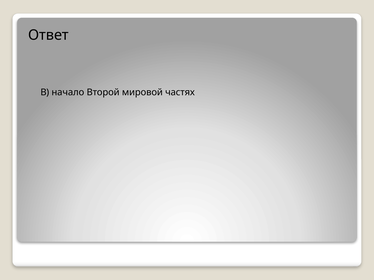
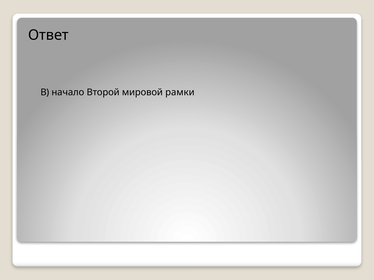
частях: частях -> рамки (180, 92)
